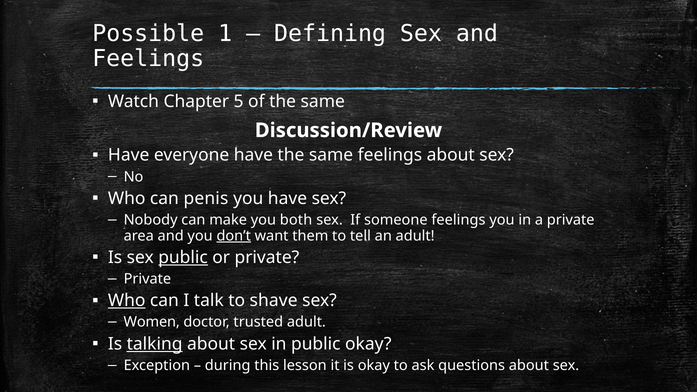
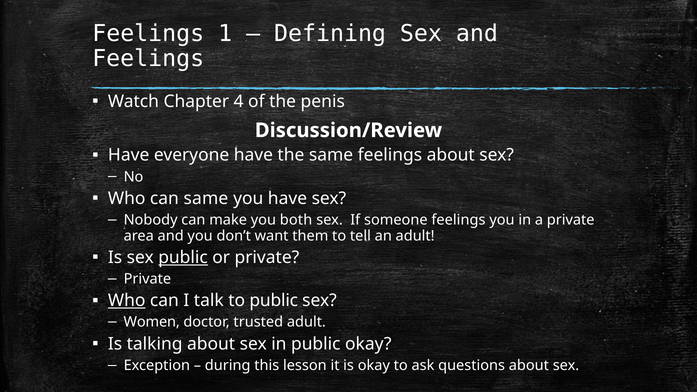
Possible: Possible -> Feelings (148, 34)
5: 5 -> 4 (239, 101)
of the same: same -> penis (323, 101)
can penis: penis -> same (206, 198)
don’t underline: present -> none (234, 236)
to shave: shave -> public (274, 301)
talking underline: present -> none (155, 344)
